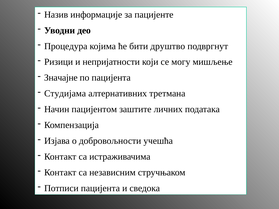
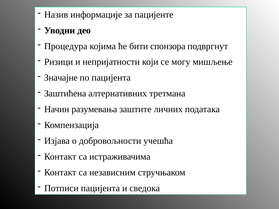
друштво: друштво -> спонзора (168, 46)
Студијама: Студијама -> Заштићена (65, 94)
пацијентом: пацијентом -> разумевања (94, 109)
